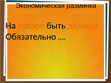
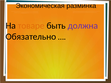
должна colour: orange -> purple (83, 26)
